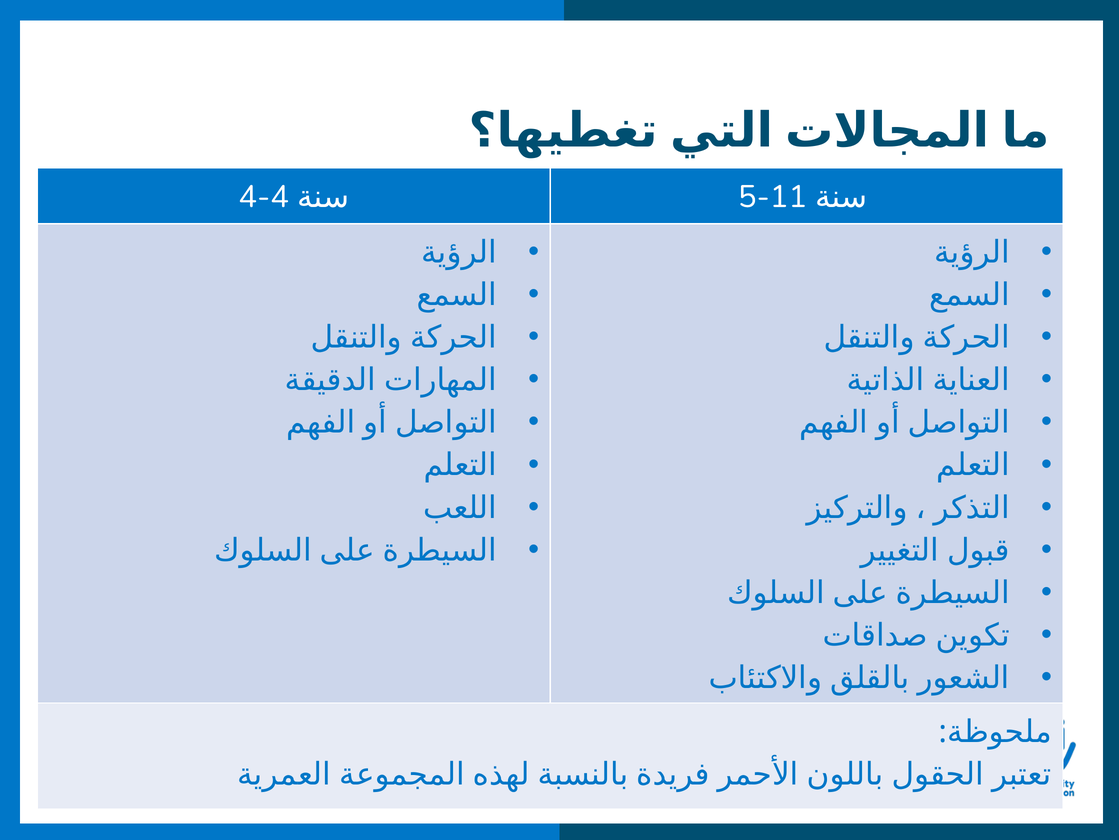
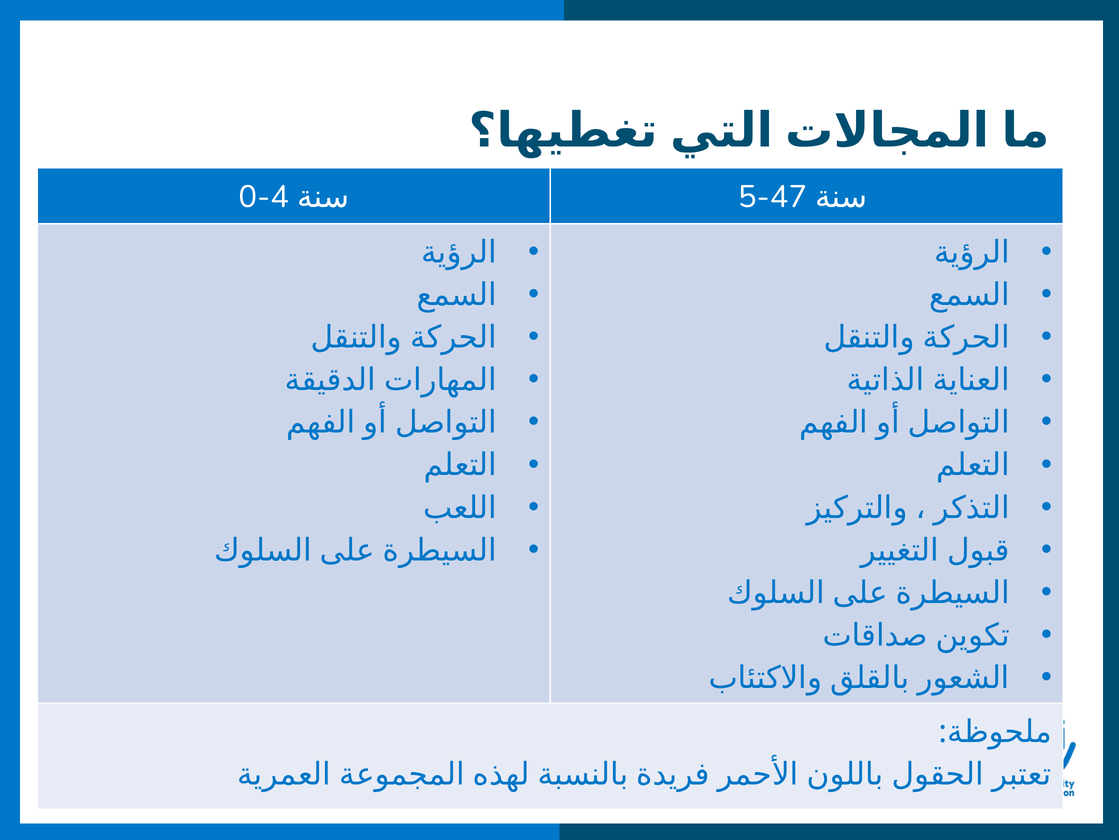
4-4: 4-4 -> 0-4 (264, 197)
5-11: 5-11 -> 5-47 (772, 197)
